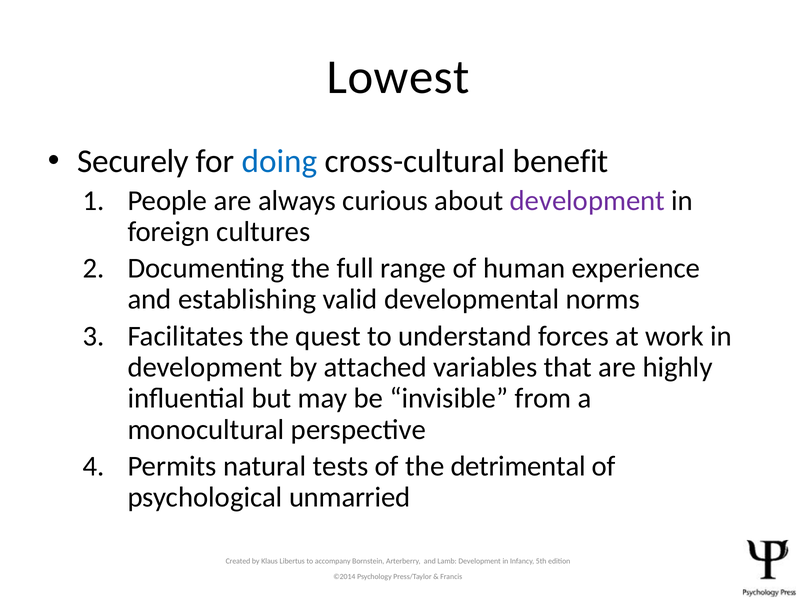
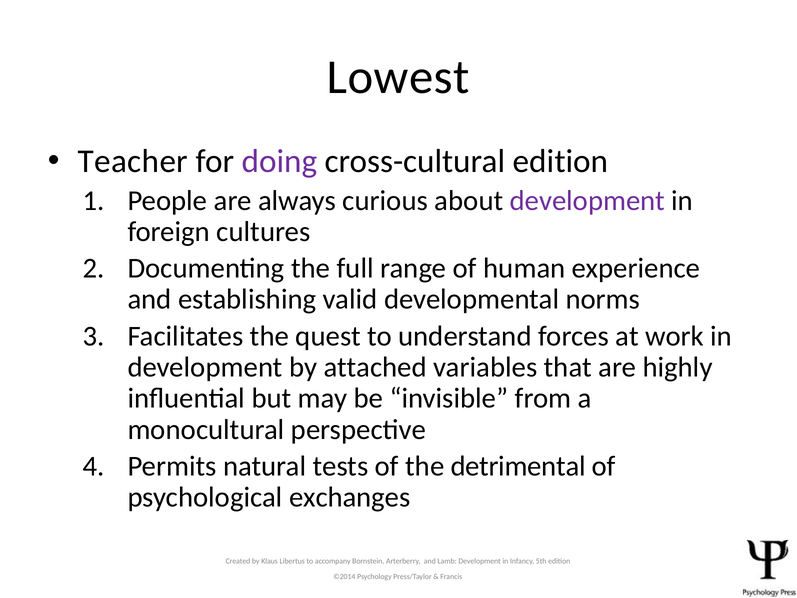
Securely: Securely -> Teacher (133, 161)
doing colour: blue -> purple (280, 161)
cross-cultural benefit: benefit -> edition (561, 161)
unmarried: unmarried -> exchanges (350, 497)
